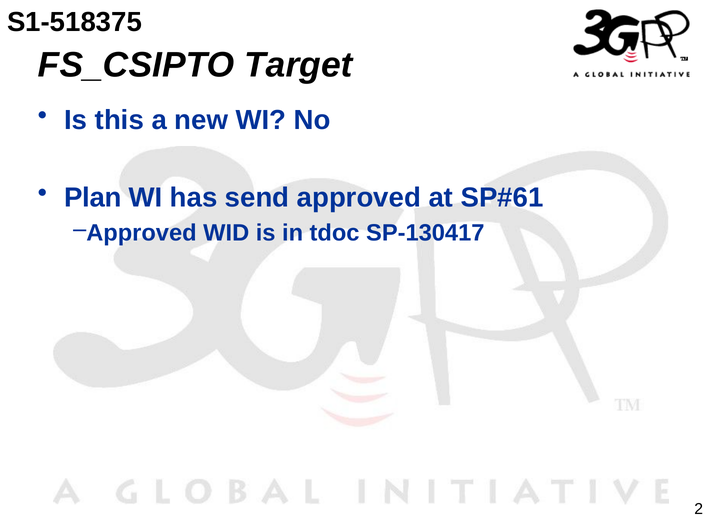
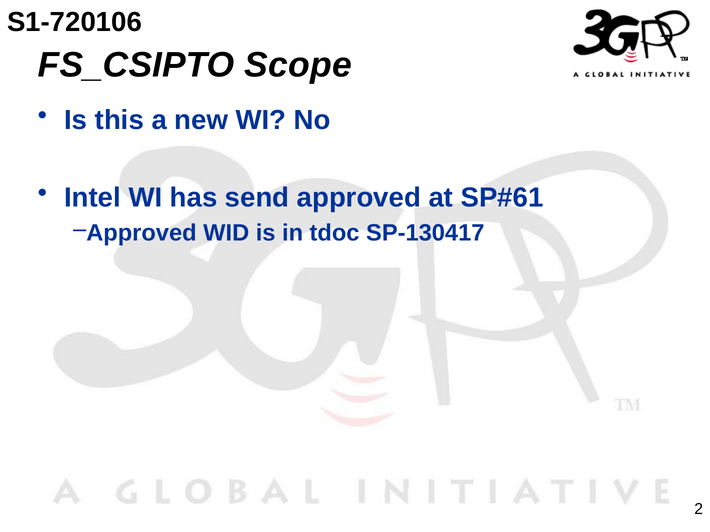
S1-518375: S1-518375 -> S1-720106 (75, 22)
Target: Target -> Scope (298, 65)
Plan: Plan -> Intel (93, 198)
